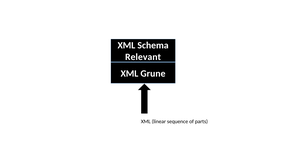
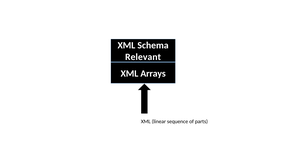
Grune: Grune -> Arrays (153, 73)
